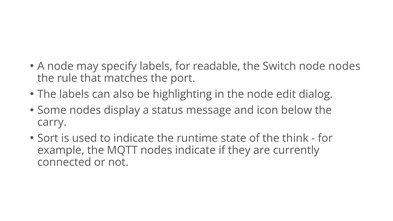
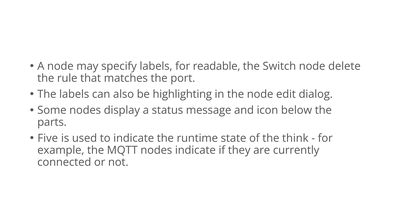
node nodes: nodes -> delete (344, 66)
carry: carry -> parts (52, 122)
Sort: Sort -> Five (48, 138)
